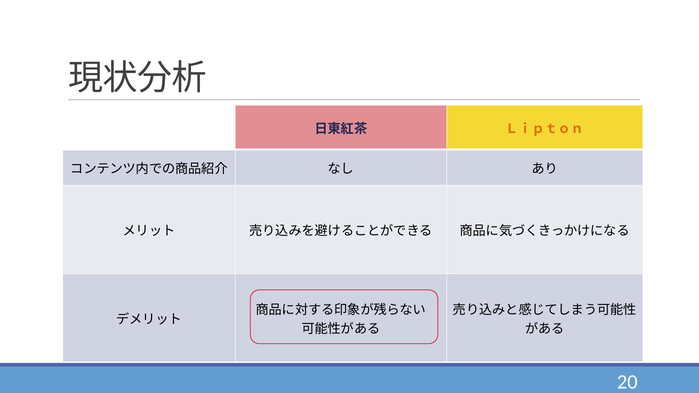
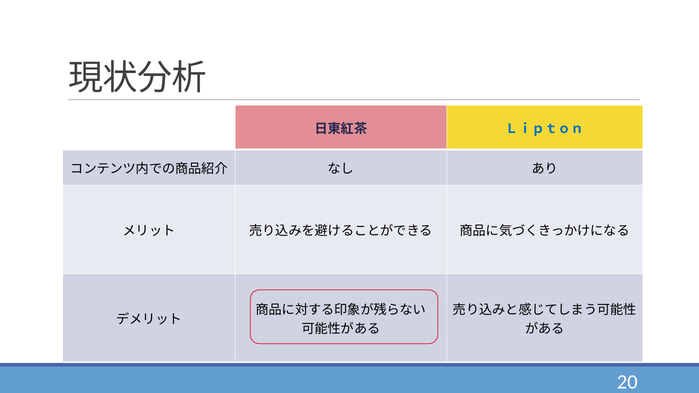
Ｌｉｐｔｏｎ colour: orange -> blue (545, 129)
